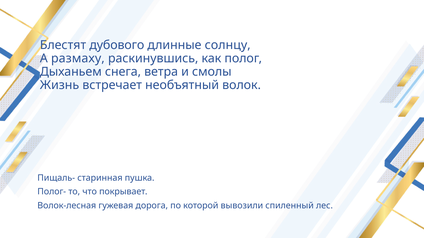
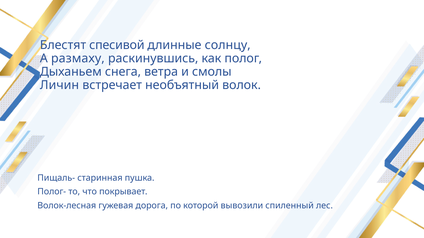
дубового: дубового -> спесивой (117, 45)
Жизнь: Жизнь -> Личин (59, 85)
